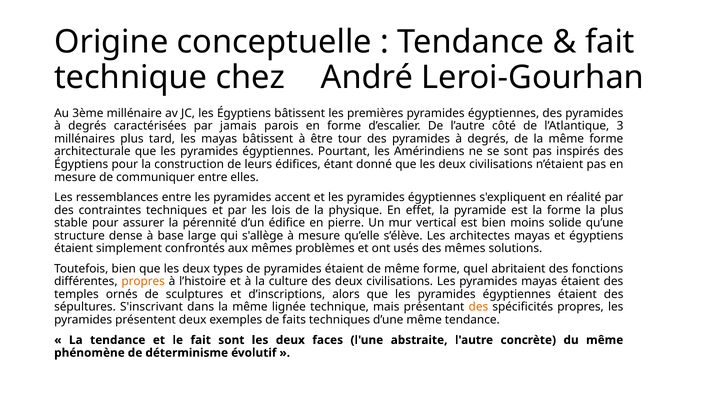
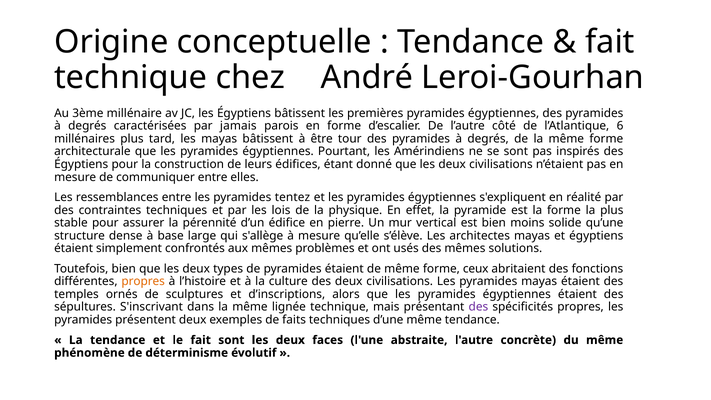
3: 3 -> 6 (620, 126)
accent: accent -> tentez (292, 197)
quel: quel -> ceux (476, 269)
des colour: orange -> purple (478, 307)
